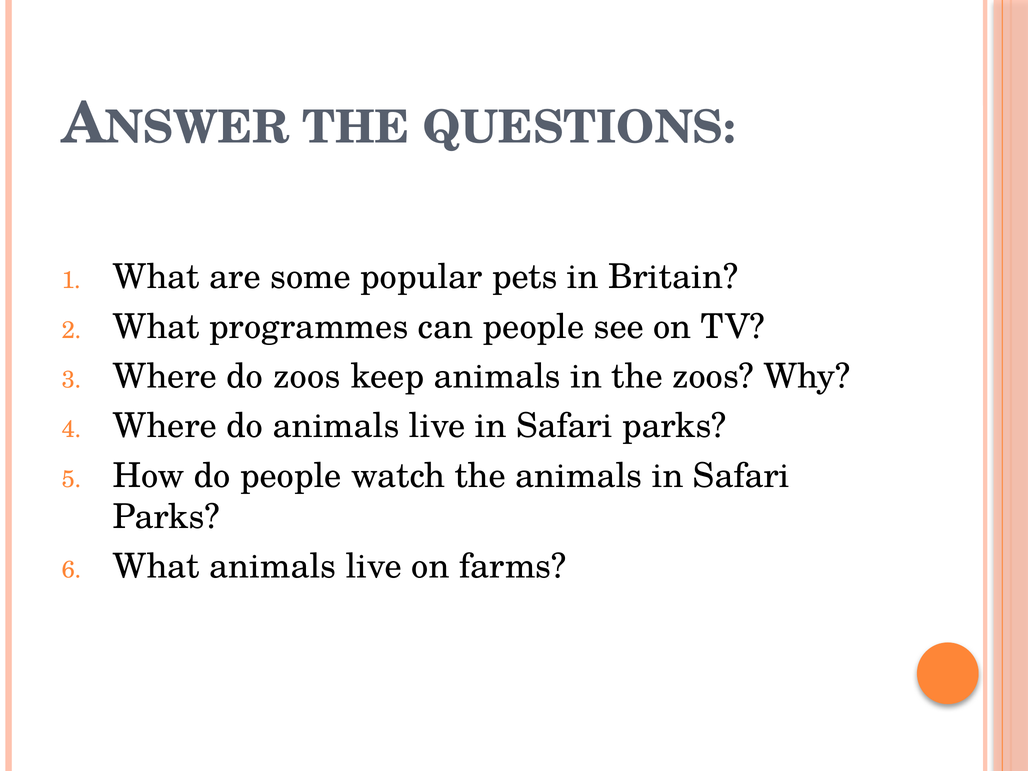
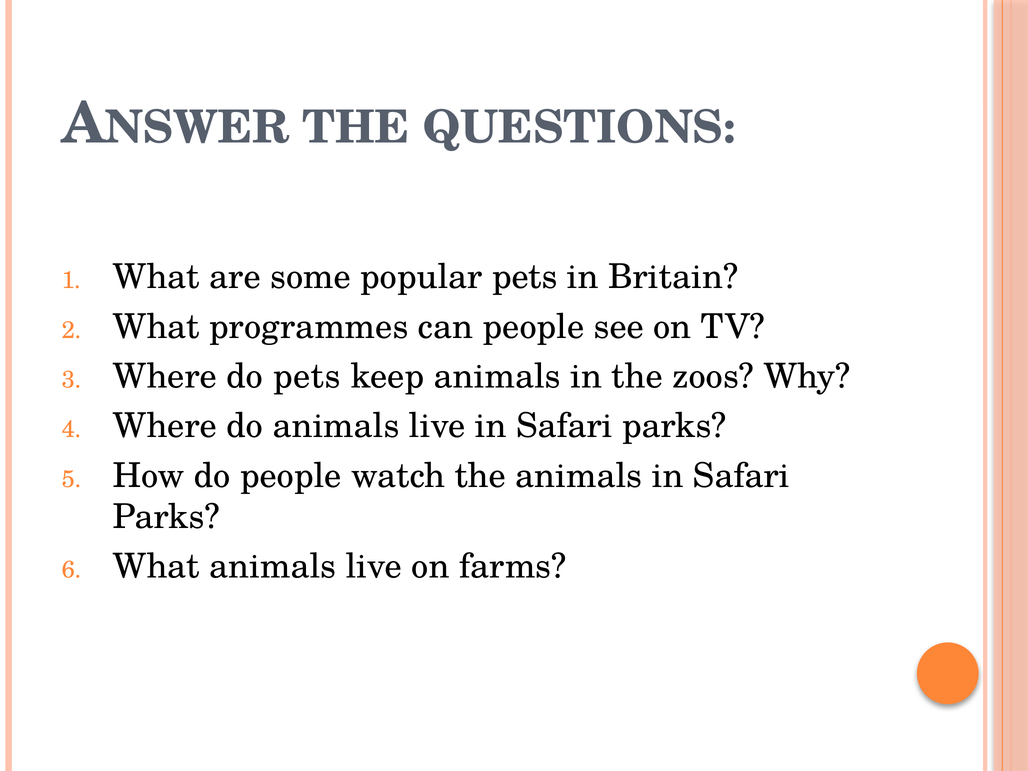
do zoos: zoos -> pets (307, 376)
